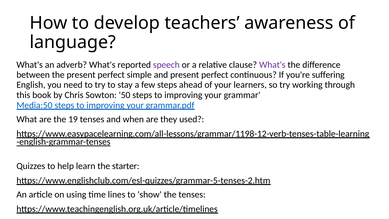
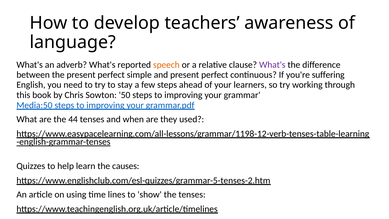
speech colour: purple -> orange (166, 65)
19: 19 -> 44 (73, 119)
starter: starter -> causes (126, 166)
